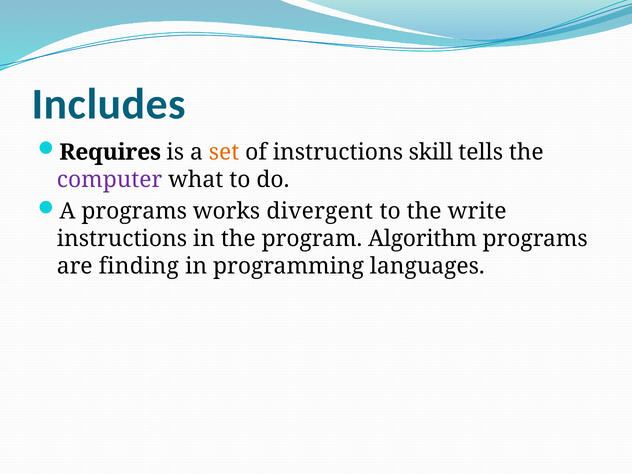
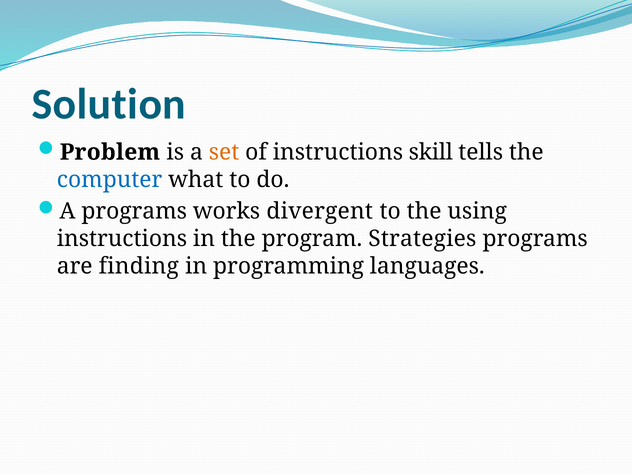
Includes: Includes -> Solution (109, 104)
Requires: Requires -> Problem (110, 152)
computer colour: purple -> blue (110, 180)
write: write -> using (477, 211)
Algorithm: Algorithm -> Strategies (422, 239)
